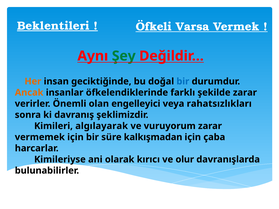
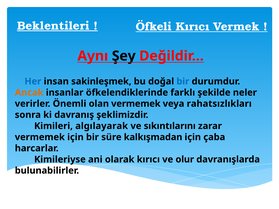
Öfkeli Varsa: Varsa -> Kırıcı (193, 27)
Şey colour: green -> black (124, 56)
Her colour: orange -> blue (33, 81)
geciktiğinde: geciktiğinde -> sakinleşmek (101, 81)
şekilde zarar: zarar -> neler (245, 93)
olan engelleyici: engelleyici -> vermemek (136, 104)
vuruyorum: vuruyorum -> sıkıntılarını (170, 126)
